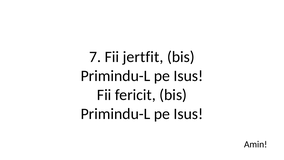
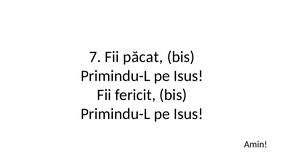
jertfit: jertfit -> păcat (143, 57)
